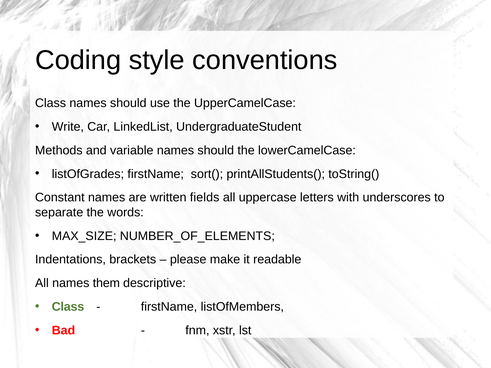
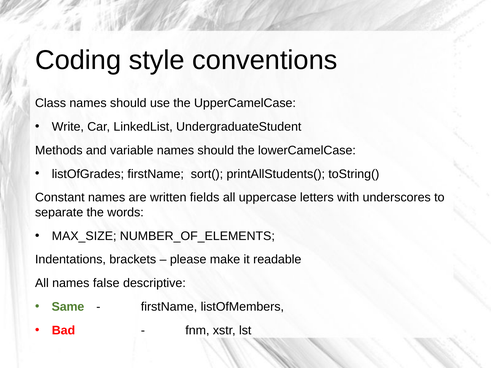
them: them -> false (106, 283)
Class: Class -> Same (68, 307)
